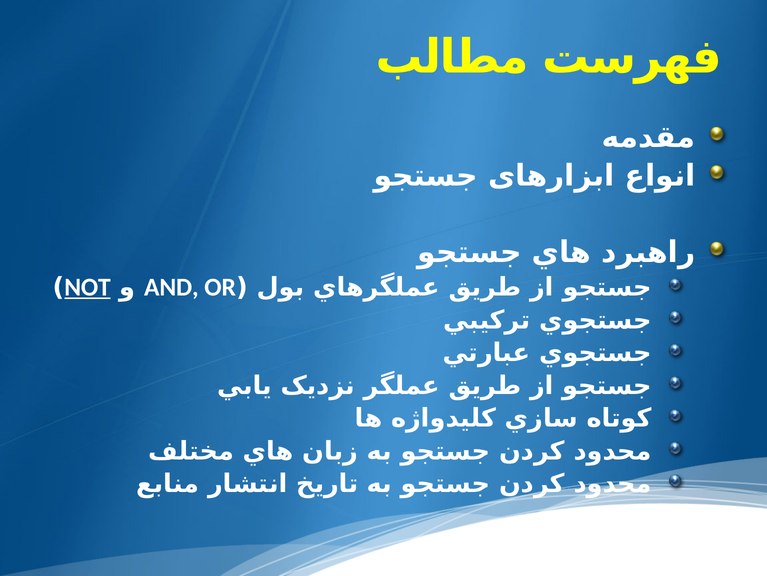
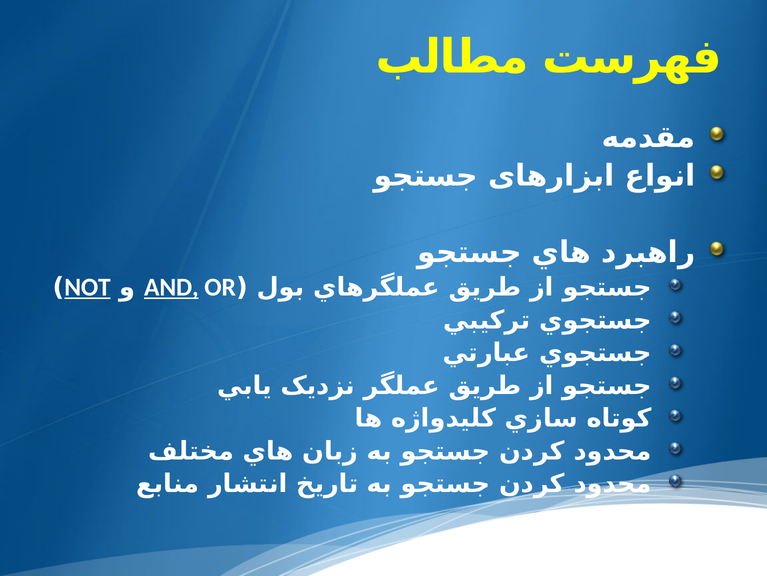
AND underline: none -> present (171, 287)
